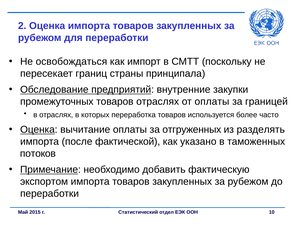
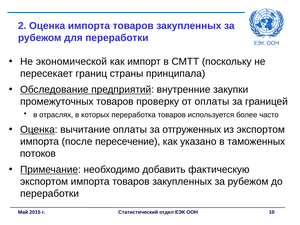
освобождаться: освобождаться -> экономической (71, 62)
товаров отраслях: отраслях -> проверку (158, 102)
из разделять: разделять -> экспортом (261, 130)
фактической: фактической -> пересечение (128, 142)
